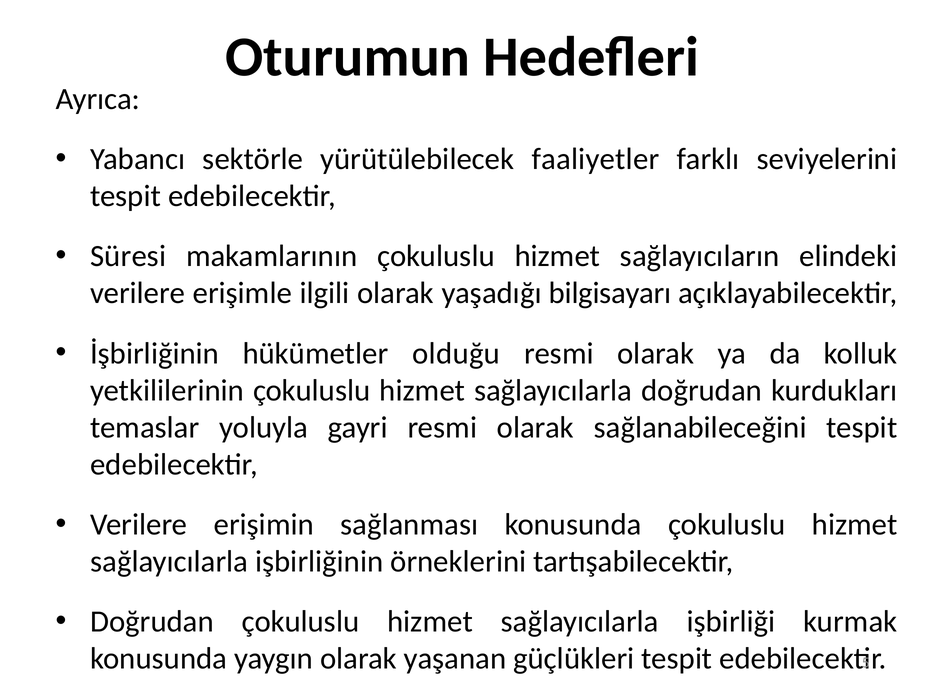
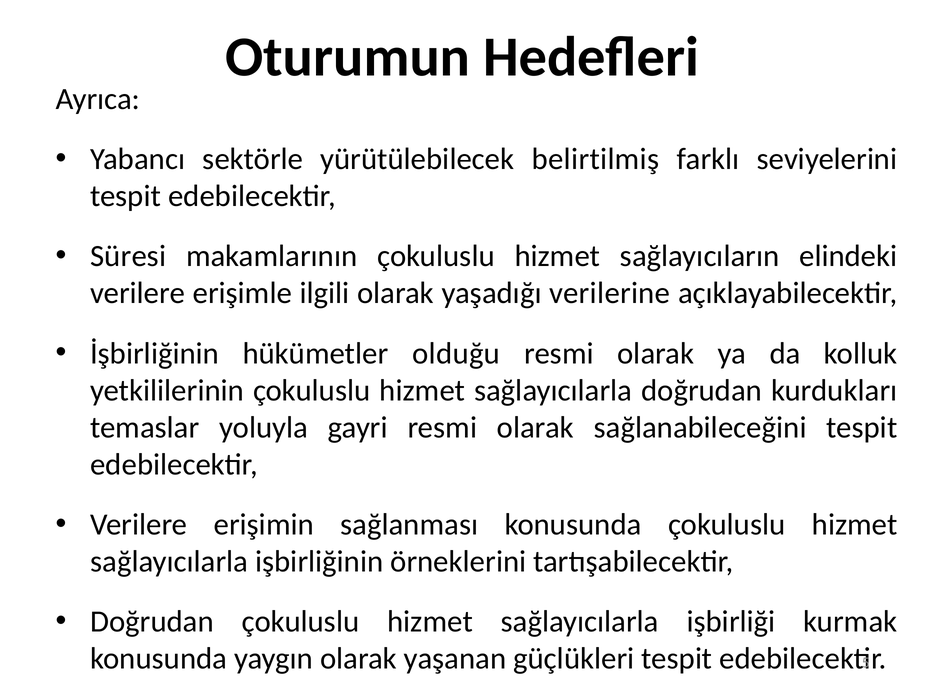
faaliyetler: faaliyetler -> belirtilmiş (595, 159)
bilgisayarı: bilgisayarı -> verilerine (610, 293)
